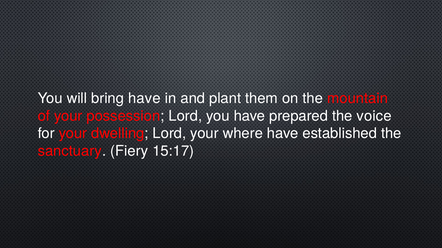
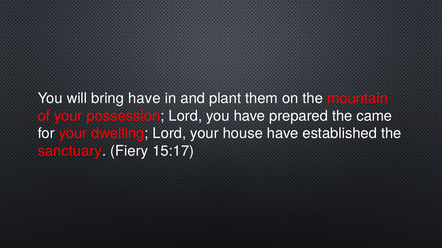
voice: voice -> came (374, 116)
where: where -> house (243, 134)
